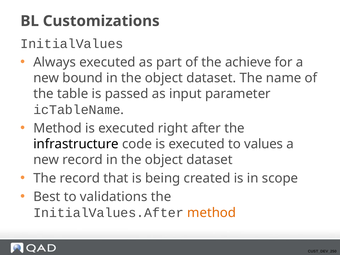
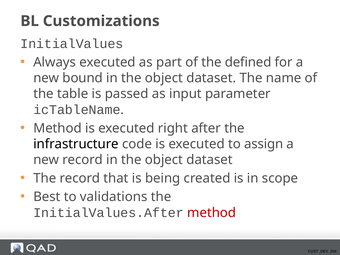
achieve: achieve -> defined (248, 62)
values: values -> assign (264, 144)
method colour: orange -> red (212, 213)
